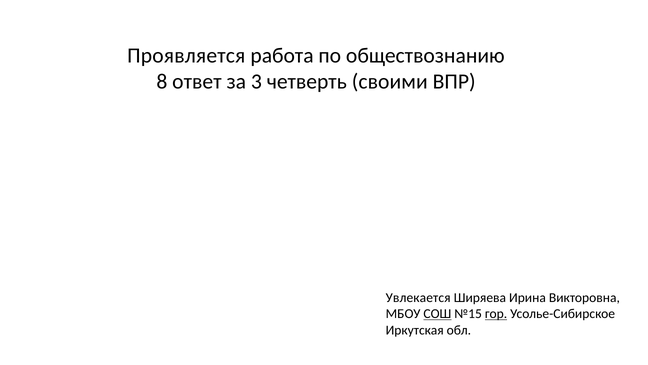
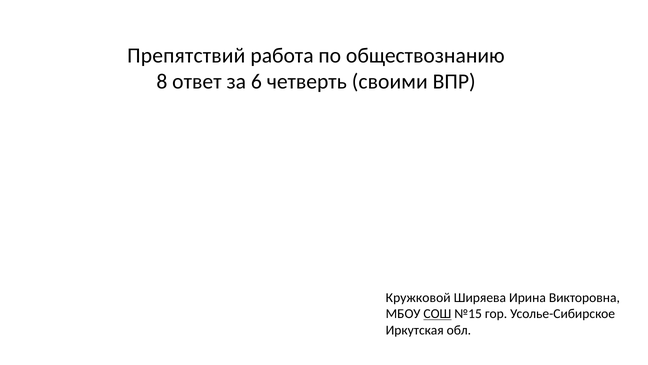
Проявляется: Проявляется -> Препятствий (186, 56)
3: 3 -> 6 (256, 81)
Увлекается: Увлекается -> Кружковой (418, 297)
гор underline: present -> none (496, 314)
